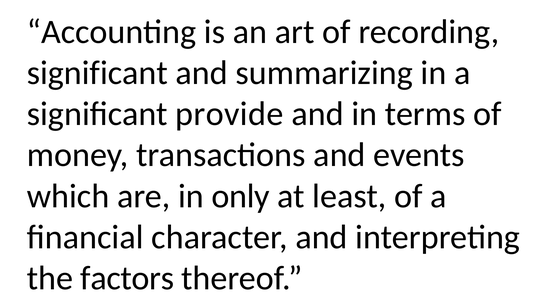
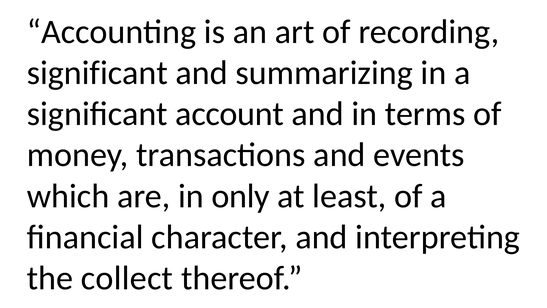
provide: provide -> account (230, 114)
factors: factors -> collect (127, 278)
